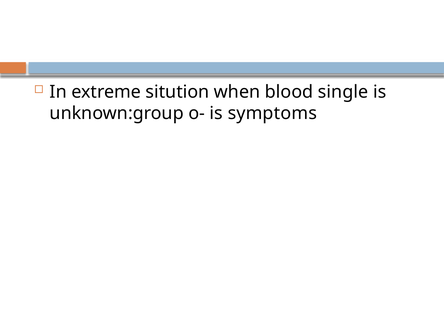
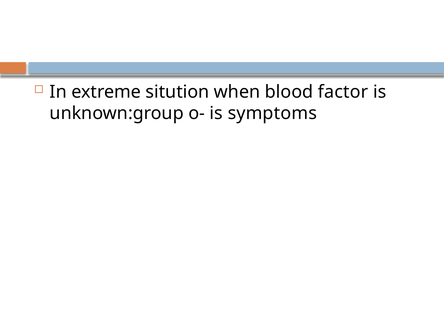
single: single -> factor (343, 92)
